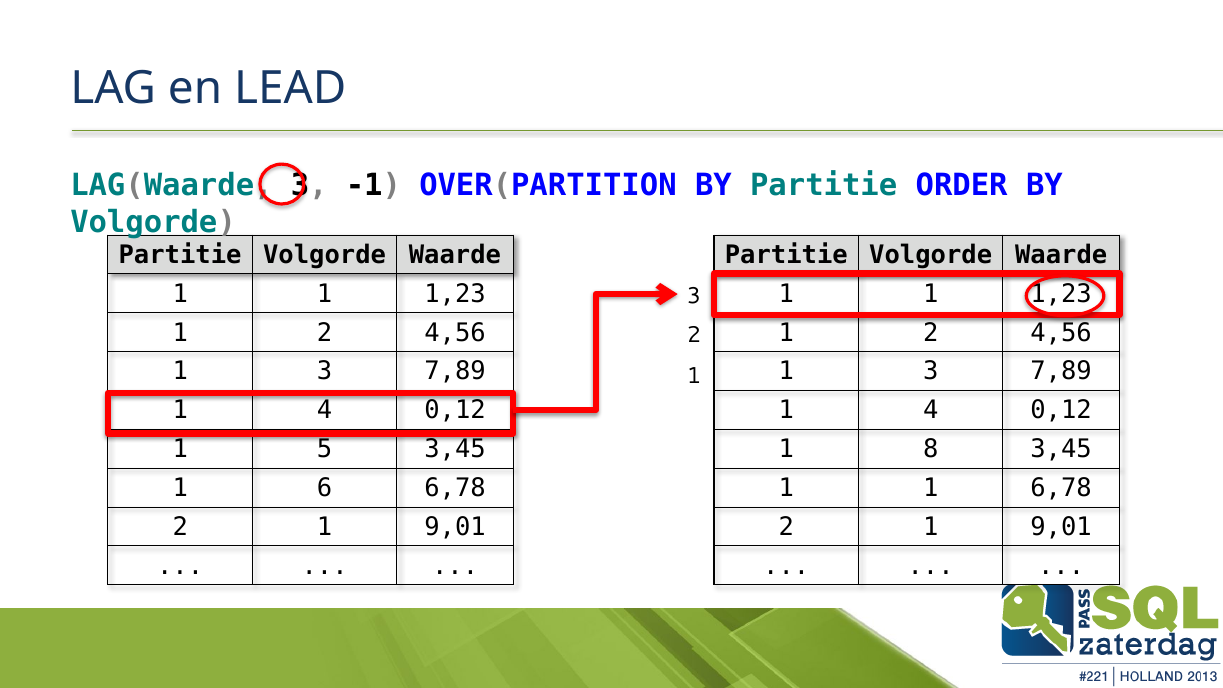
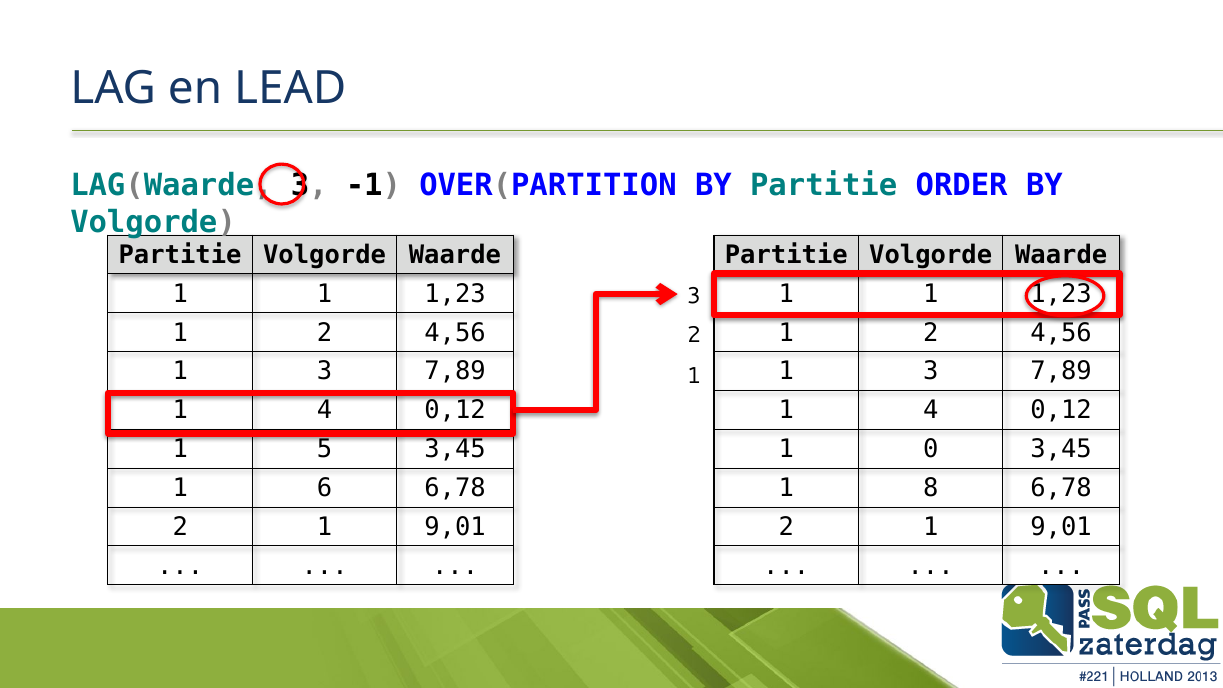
8: 8 -> 0 (931, 449)
1: 1 -> 8 (931, 488)
